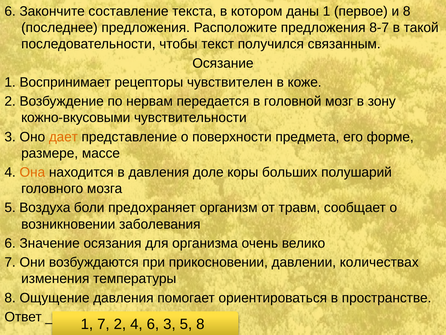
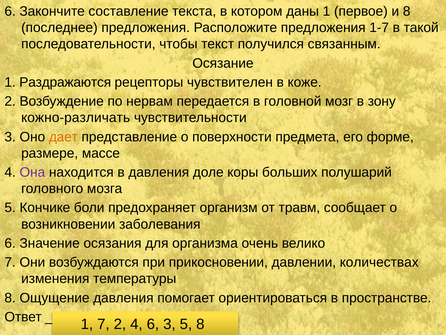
8-7: 8-7 -> 1-7 (379, 28)
Воспринимает: Воспринимает -> Раздражаются (65, 82)
кожно-вкусовыми: кожно-вкусовыми -> кожно-различать (76, 118)
Она colour: orange -> purple (32, 172)
Воздуха: Воздуха -> Кончике (45, 208)
